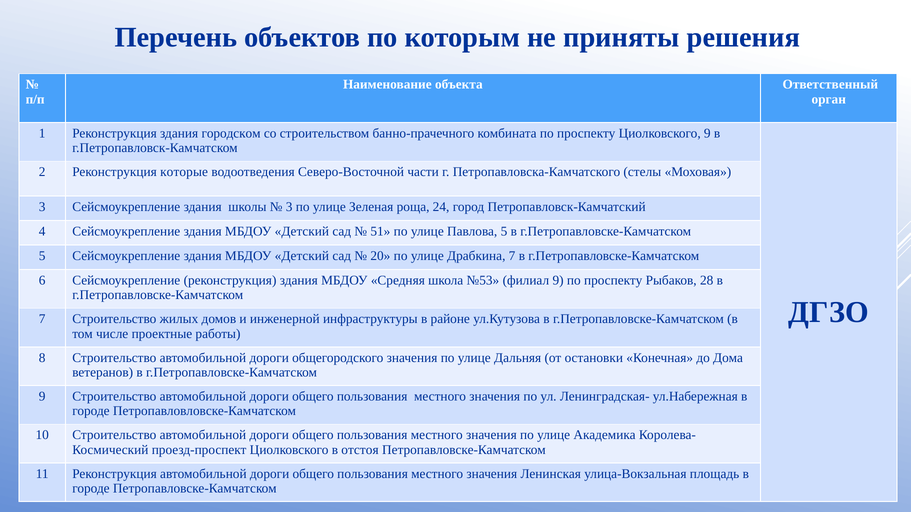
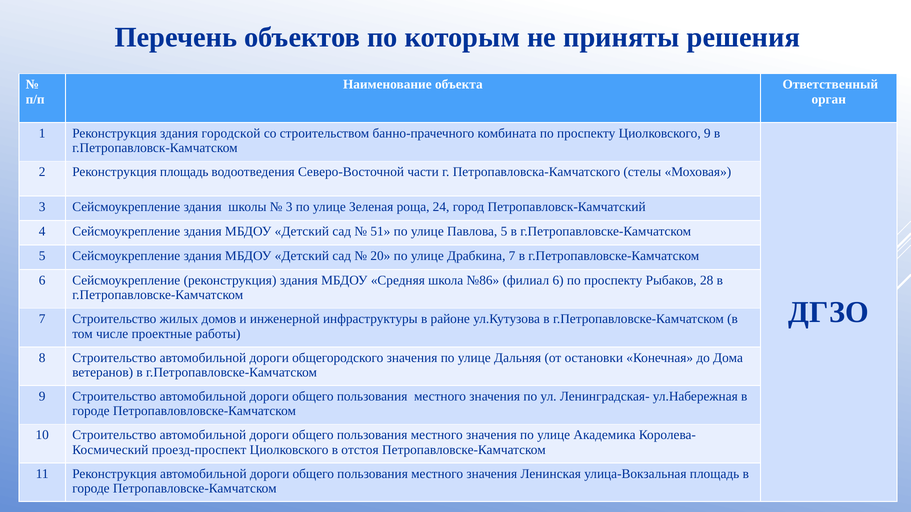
городском: городском -> городской (231, 134)
Реконструкция которые: которые -> площадь (184, 172)
№53: №53 -> №86 (483, 281)
филиал 9: 9 -> 6 (558, 281)
